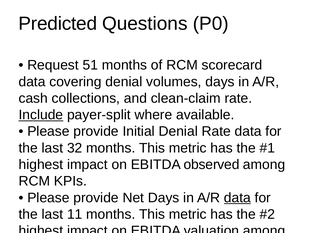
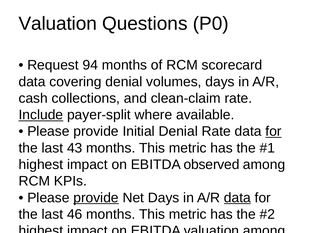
Predicted: Predicted -> Valuation (58, 24)
51: 51 -> 94 (90, 65)
for underline: none -> present (274, 132)
32: 32 -> 43 (75, 148)
provide underline: none -> present (96, 198)
11: 11 -> 46 (75, 215)
